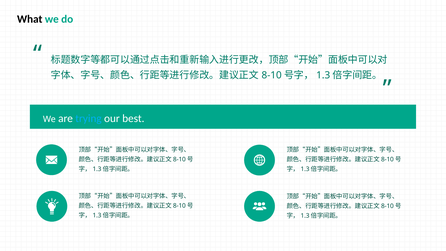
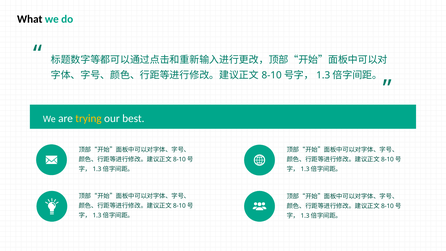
trying colour: light blue -> yellow (88, 118)
